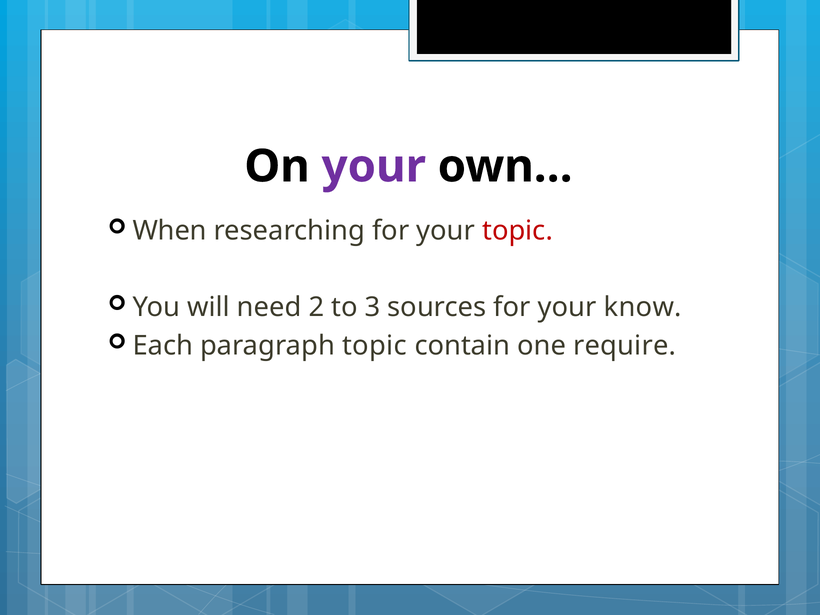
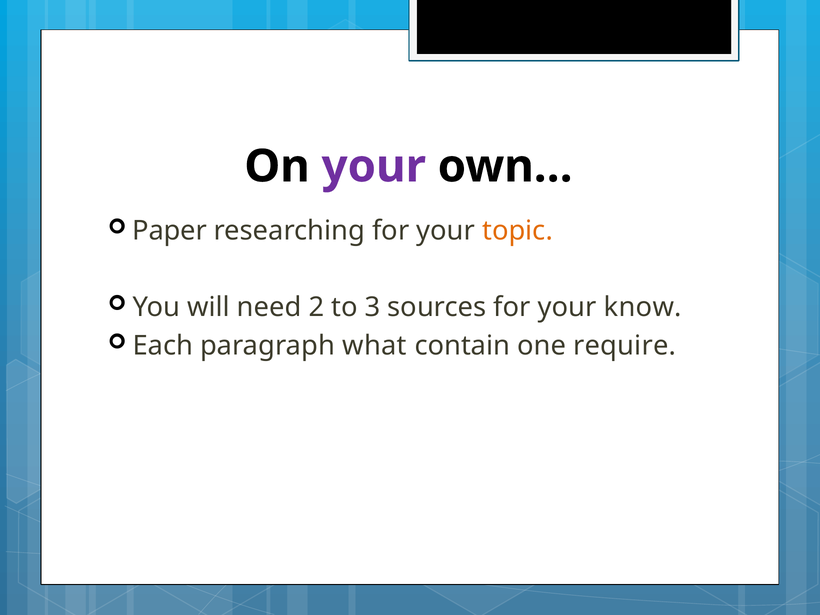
When: When -> Paper (170, 231)
topic colour: red -> orange (518, 231)
paragraph topic: topic -> what (375, 346)
